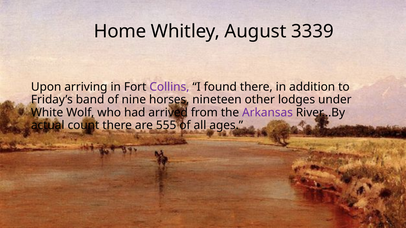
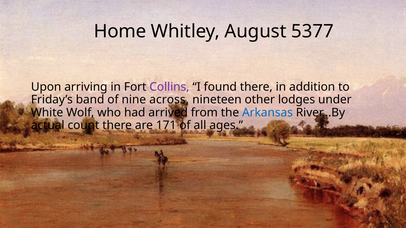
3339: 3339 -> 5377 (313, 31)
horses: horses -> across (169, 100)
Arkansas colour: purple -> blue (267, 113)
555: 555 -> 171 (166, 125)
